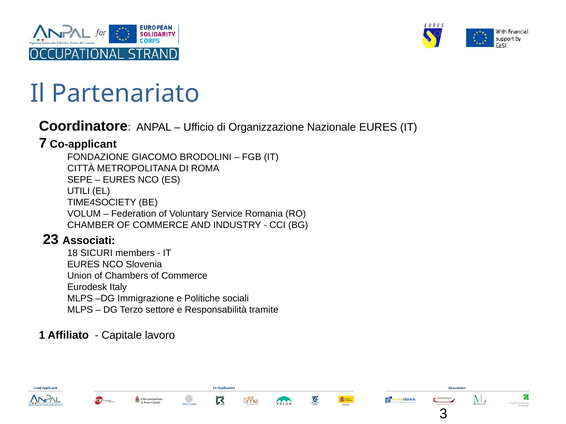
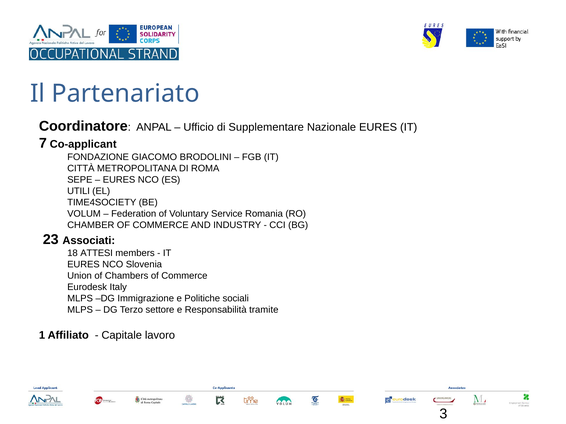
Organizzazione: Organizzazione -> Supplementare (266, 128)
SICURI: SICURI -> ATTESI (97, 253)
